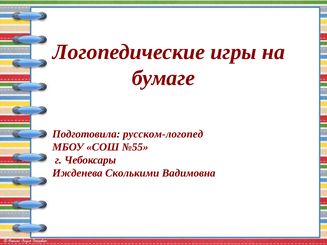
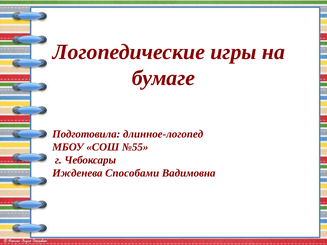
русском-логопед: русском-логопед -> длинное-логопед (163, 134)
Сколькими: Сколькими -> Способами (132, 173)
